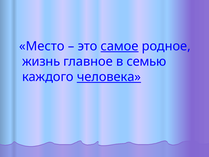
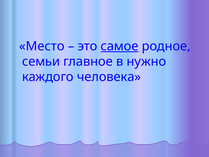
жизнь: жизнь -> семьи (41, 61)
семью: семью -> нужно (146, 61)
человека underline: present -> none (109, 77)
